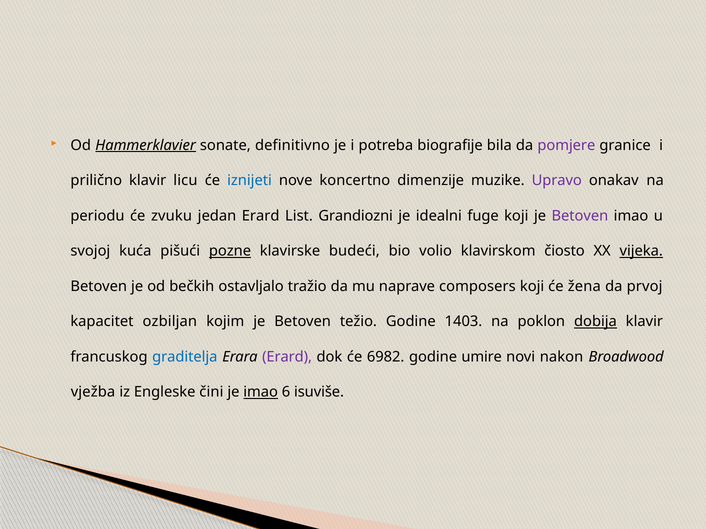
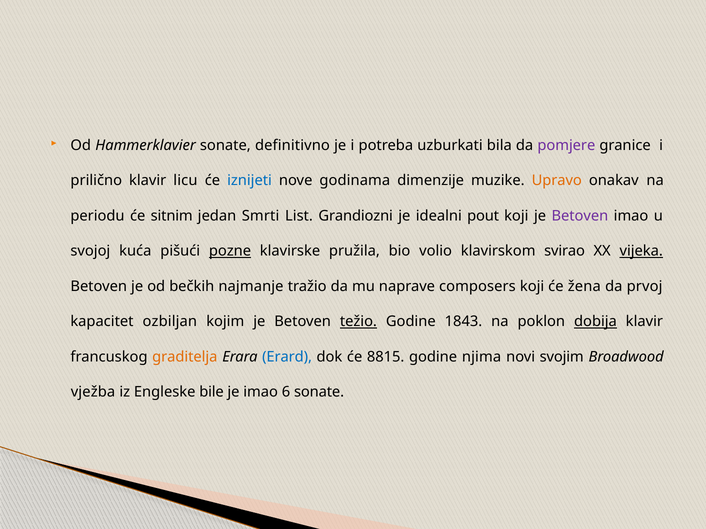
Hammerklavier underline: present -> none (146, 145)
biografije: biografije -> uzburkati (450, 145)
koncertno: koncertno -> godinama (355, 181)
Upravo colour: purple -> orange (557, 181)
zvuku: zvuku -> sitnim (172, 216)
jedan Erard: Erard -> Smrti (261, 216)
fuge: fuge -> pout (483, 216)
budeći: budeći -> pružila (354, 251)
čiosto: čiosto -> svirao (565, 251)
ostavljalo: ostavljalo -> najmanje (251, 287)
težio underline: none -> present (358, 322)
1403: 1403 -> 1843 (463, 322)
graditelja colour: blue -> orange (185, 357)
Erard colour: purple -> blue (287, 357)
6982: 6982 -> 8815 (386, 357)
umire: umire -> njima (482, 357)
nakon: nakon -> svojim (562, 357)
čini: čini -> bile (212, 392)
imao underline: present -> none (261, 392)
6 isuviše: isuviše -> sonate (319, 392)
